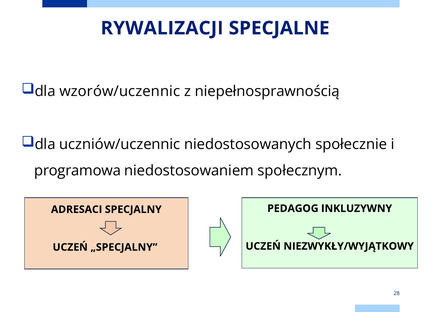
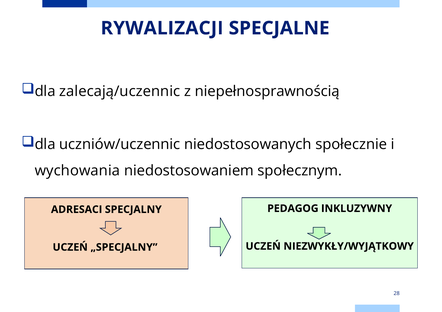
wzorów/uczennic: wzorów/uczennic -> zalecają/uczennic (120, 92)
programowa: programowa -> wychowania (77, 171)
